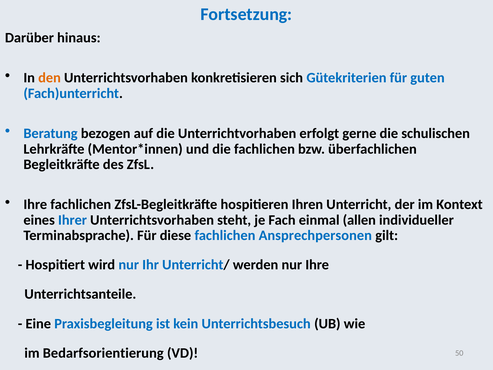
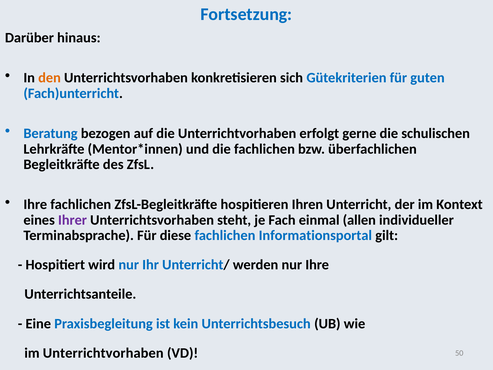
Ihrer colour: blue -> purple (72, 220)
Ansprechpersonen: Ansprechpersonen -> Informationsportal (315, 235)
im Bedarfsorientierung: Bedarfsorientierung -> Unterrichtvorhaben (103, 353)
